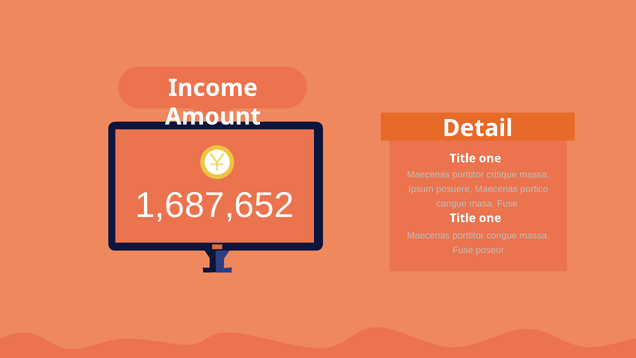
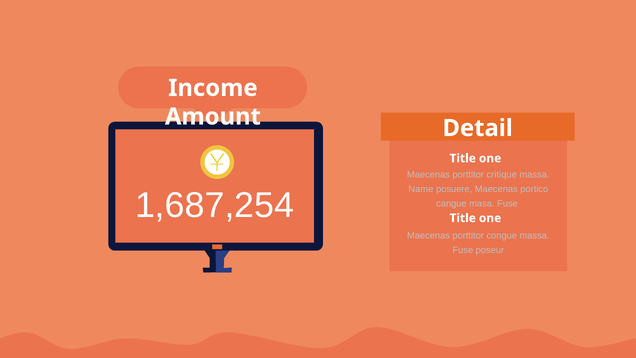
Ipsum: Ipsum -> Name (421, 189)
1,687,652: 1,687,652 -> 1,687,254 (215, 205)
